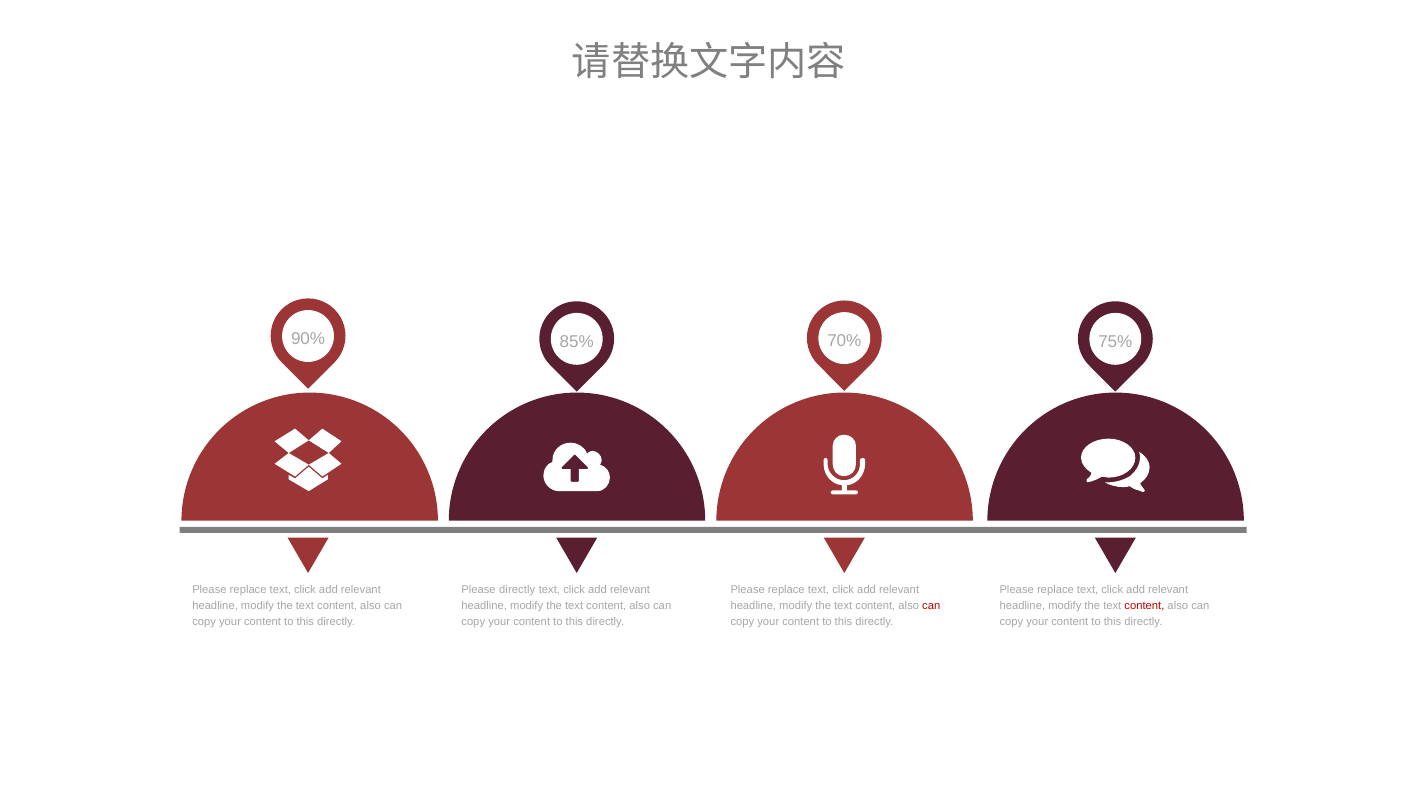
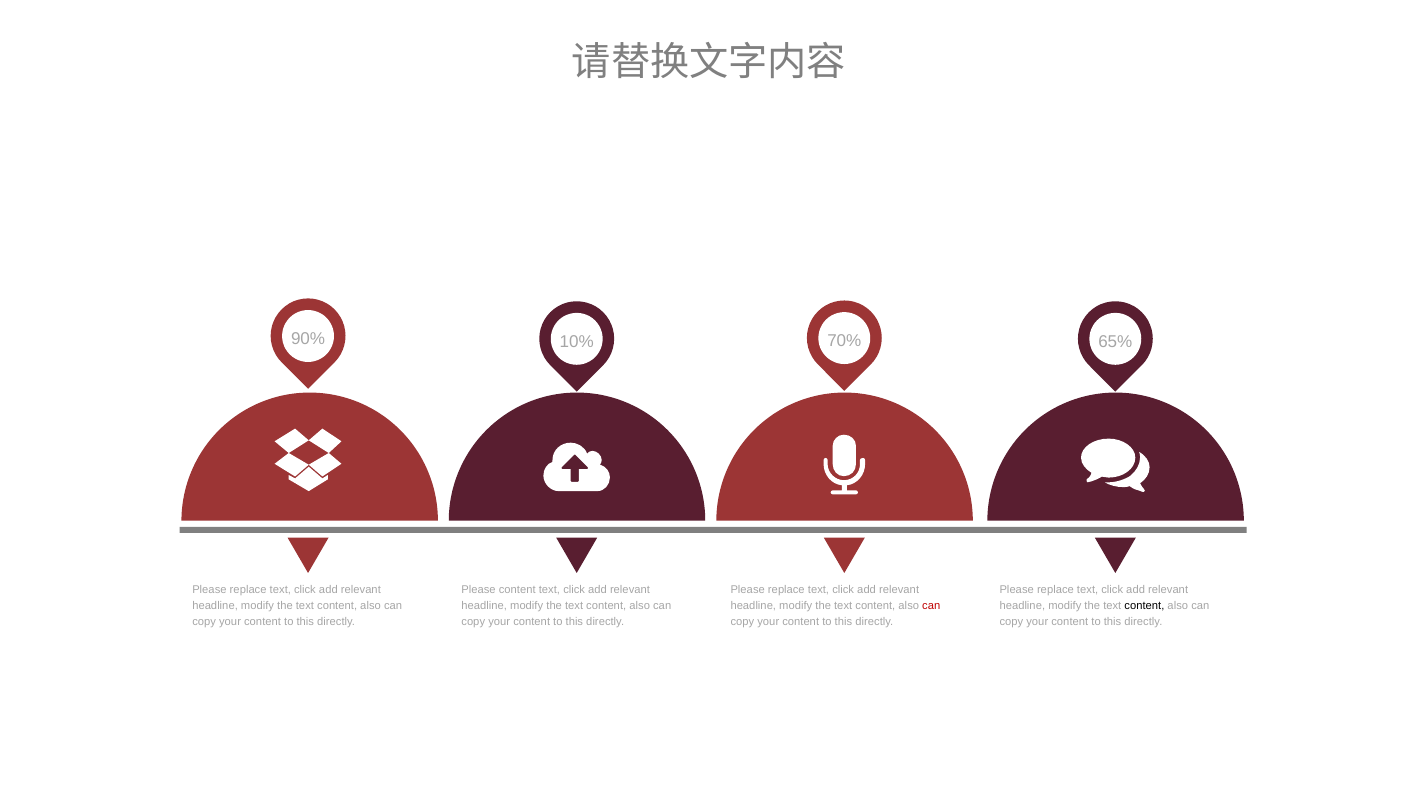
85%: 85% -> 10% (577, 342)
75%: 75% -> 65% (1115, 342)
Please directly: directly -> content (517, 589)
content colour: red -> black (1144, 605)
